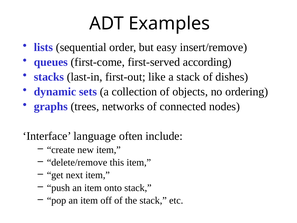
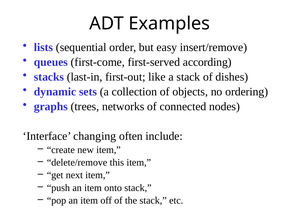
language: language -> changing (95, 136)
